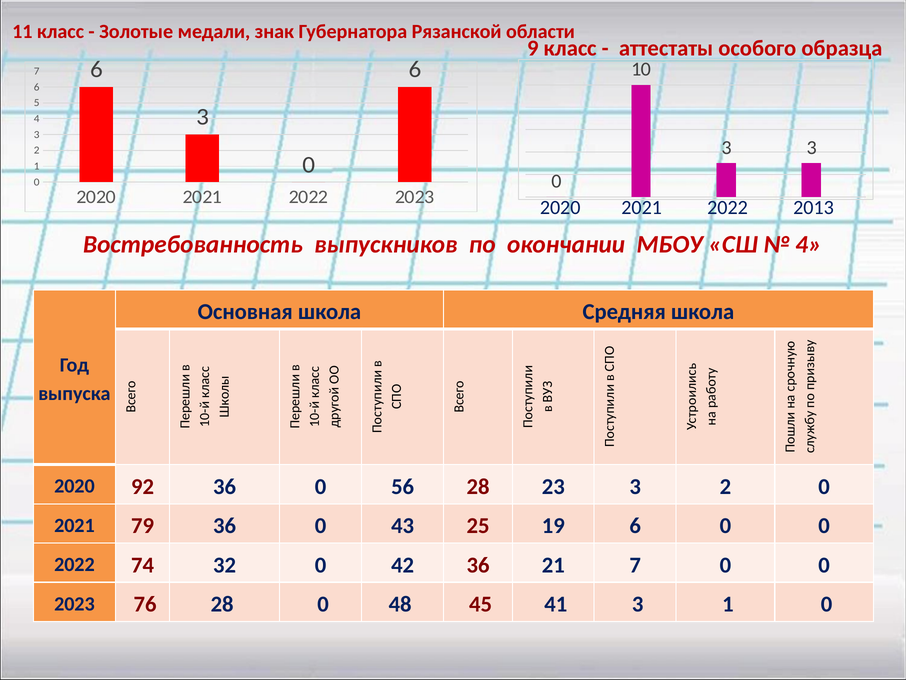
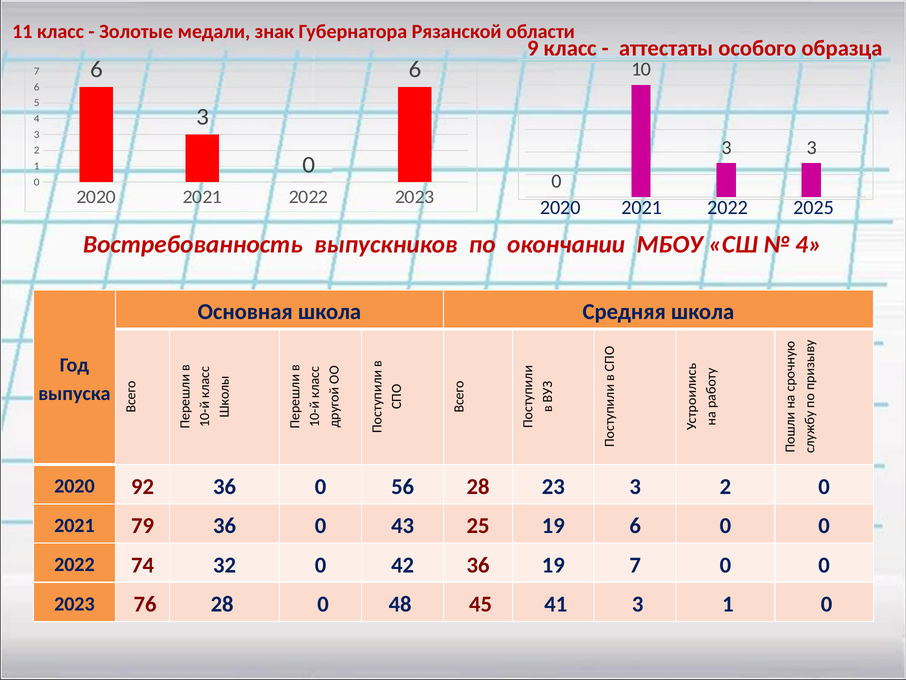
2013: 2013 -> 2025 (814, 208)
36 21: 21 -> 19 (553, 565)
